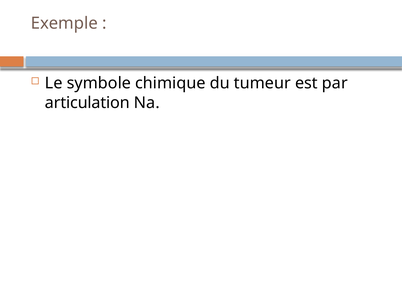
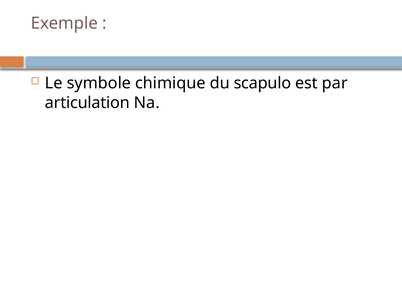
tumeur: tumeur -> scapulo (262, 83)
